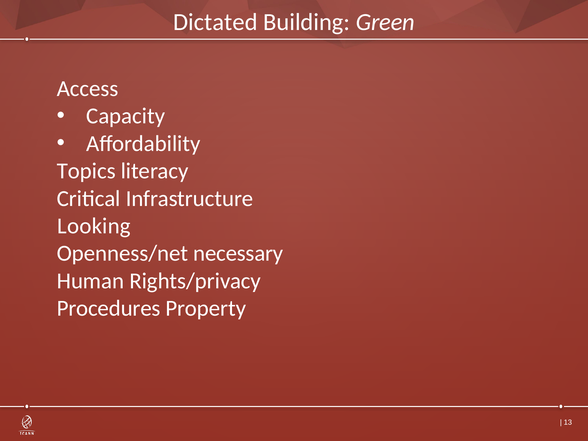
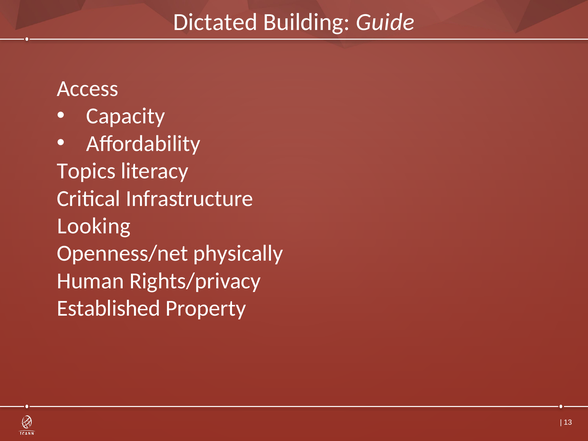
Green: Green -> Guide (385, 22)
necessary: necessary -> physically (238, 253)
Procedures: Procedures -> Established (109, 308)
